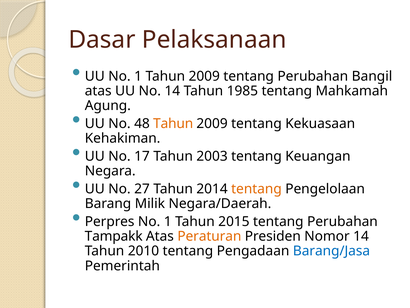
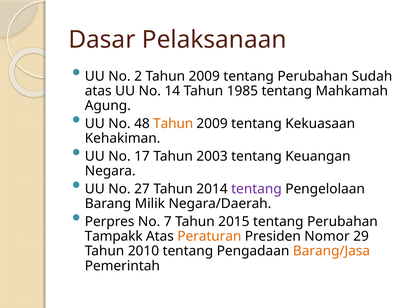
UU No 1: 1 -> 2 (138, 76)
Bangil: Bangil -> Sudah (372, 76)
tentang colour: orange -> purple (256, 189)
Perpres No 1: 1 -> 7 (168, 221)
Nomor 14: 14 -> 29 (361, 236)
Barang/Jasa colour: blue -> orange (331, 251)
